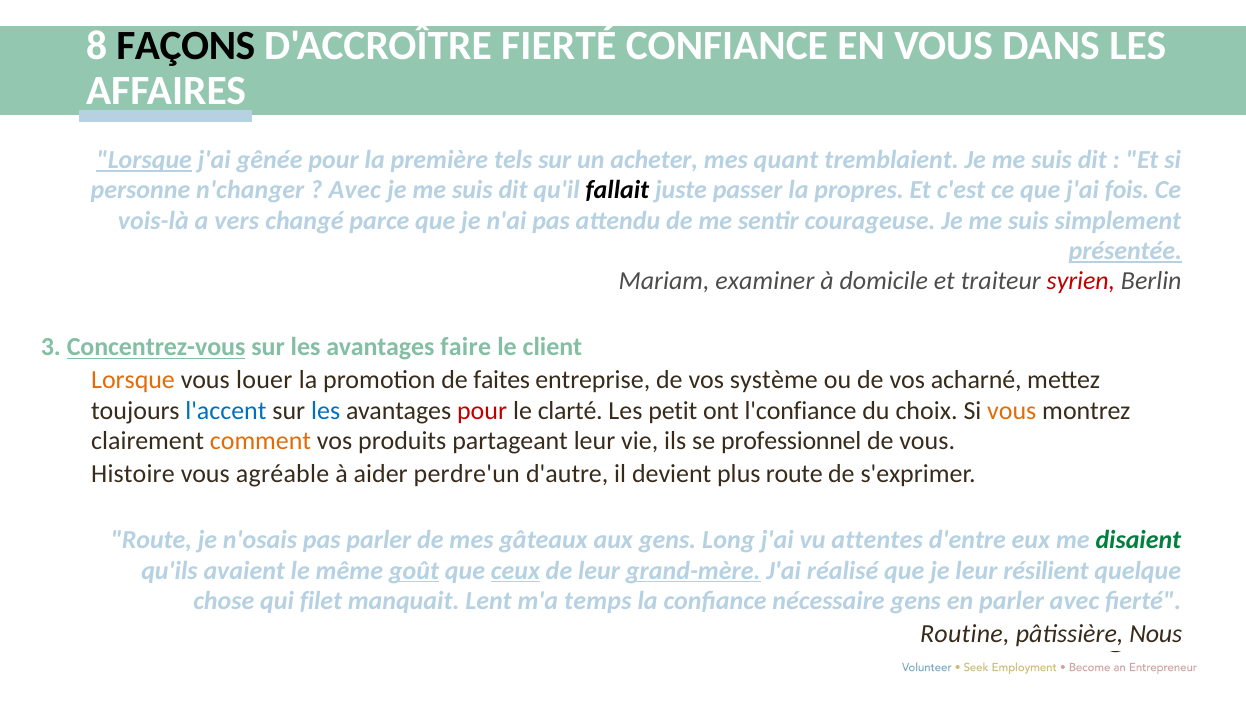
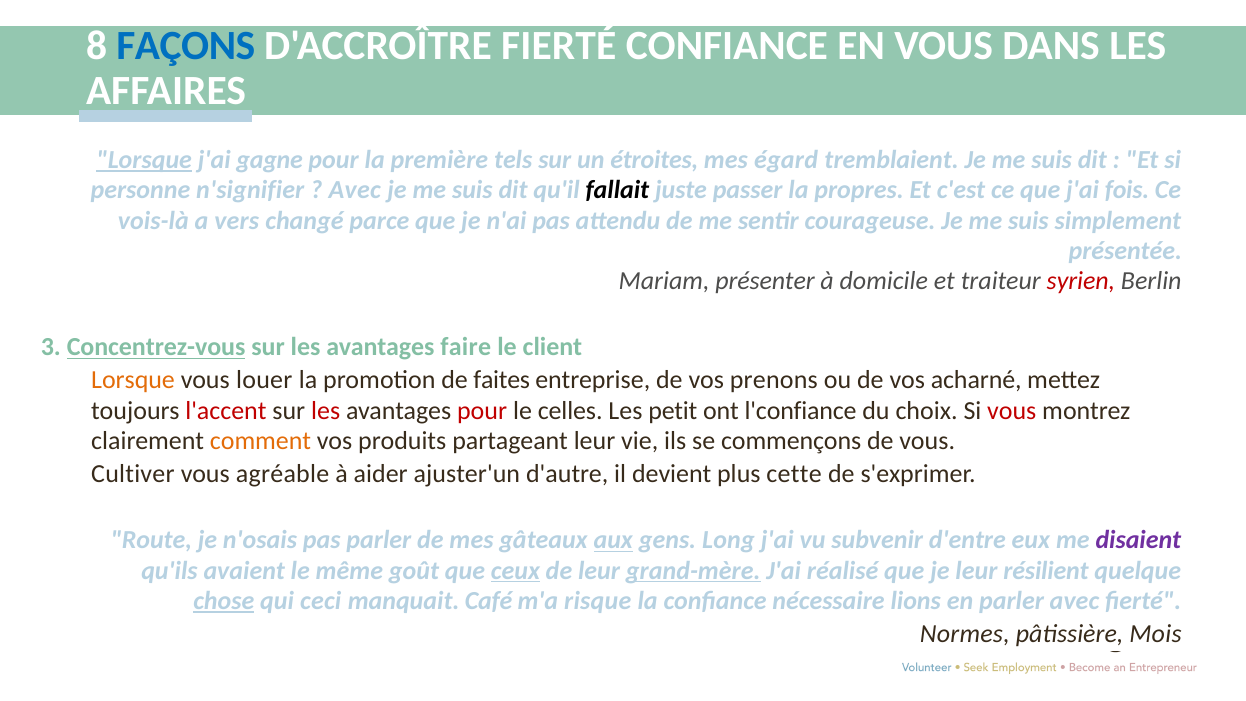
FAÇONS colour: black -> blue (186, 46)
gênée: gênée -> gagne (270, 160)
acheter: acheter -> étroites (654, 160)
quant: quant -> égard (786, 160)
n'changer: n'changer -> n'signifier (250, 190)
présentée underline: present -> none (1125, 251)
examiner: examiner -> présenter (765, 281)
système: système -> prenons (774, 380)
l'accent colour: blue -> red (226, 411)
les colour: blue -> red (326, 411)
clarté: clarté -> celles (570, 411)
vous colour: orange -> red (1012, 411)
professionnel: professionnel -> commençons (791, 441)
Histoire: Histoire -> Cultiver (133, 474)
perdre'un: perdre'un -> ajuster'un (467, 474)
plus route: route -> cette (794, 474)
aux underline: none -> present (613, 540)
attentes: attentes -> subvenir (877, 540)
disaient colour: green -> purple (1138, 540)
goût underline: present -> none (414, 570)
chose underline: none -> present (224, 601)
filet: filet -> ceci (321, 601)
Lent: Lent -> Café (489, 601)
temps: temps -> risque (598, 601)
nécessaire gens: gens -> lions (916, 601)
Routine: Routine -> Normes (965, 634)
Nous: Nous -> Mois (1155, 634)
